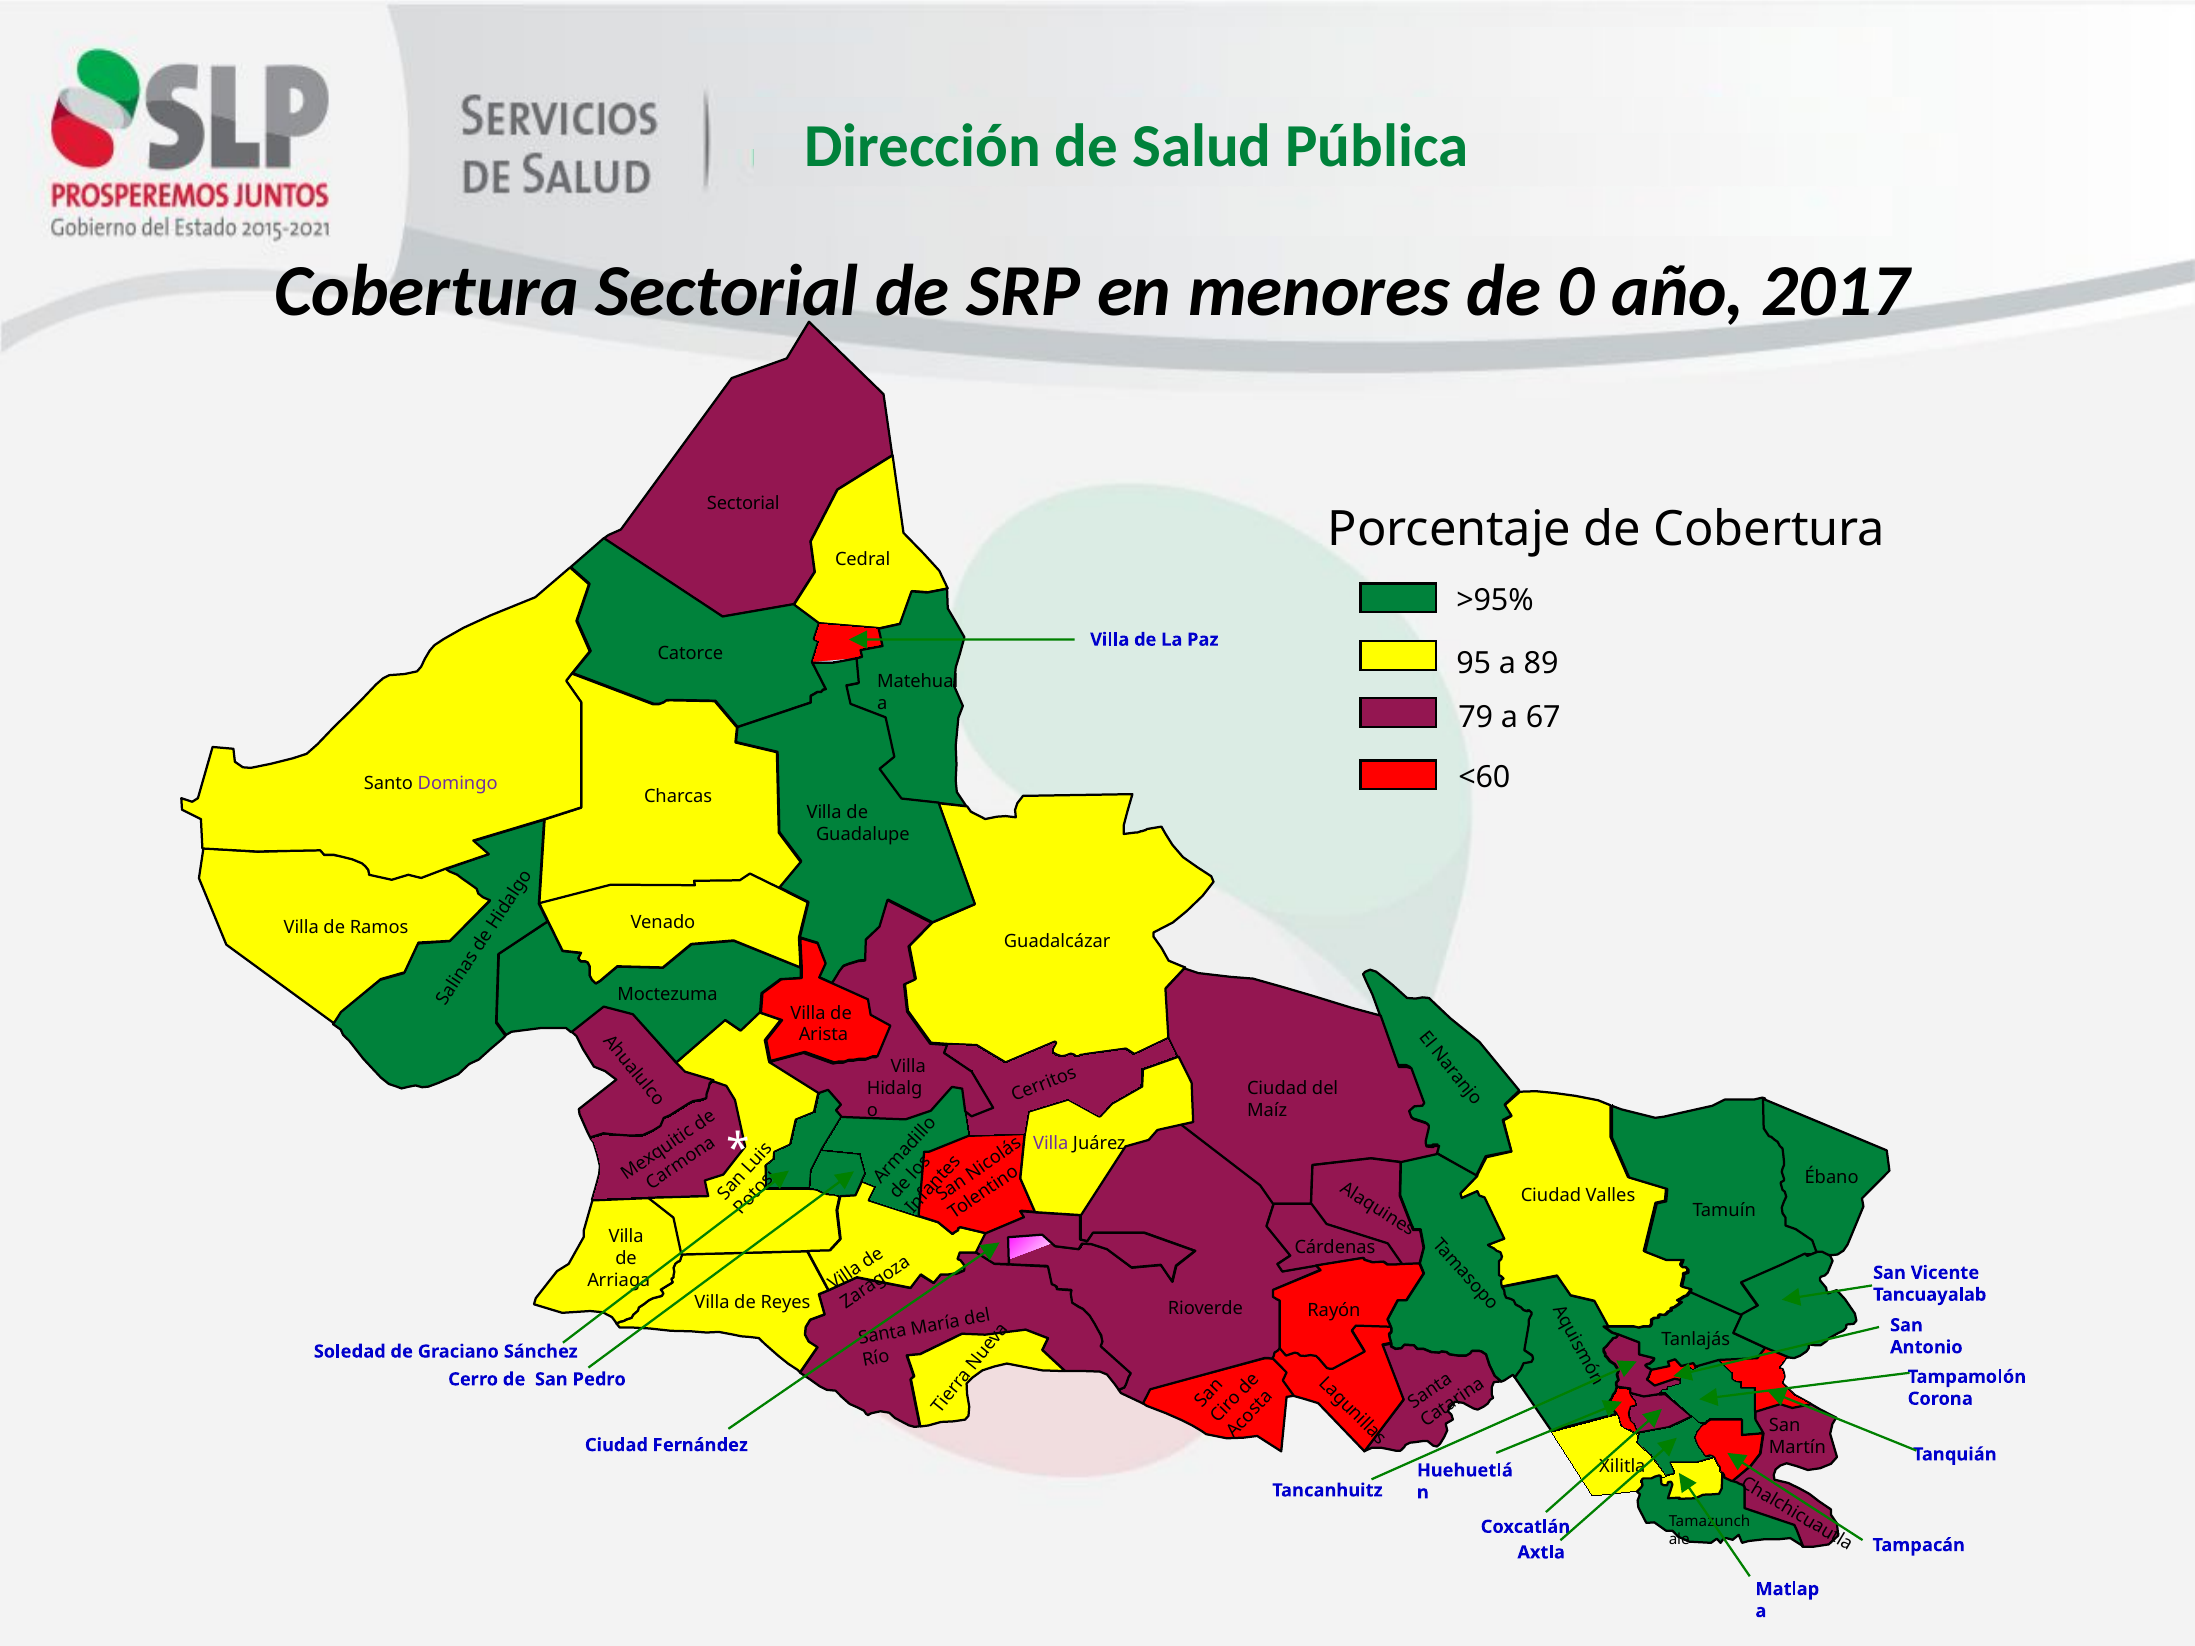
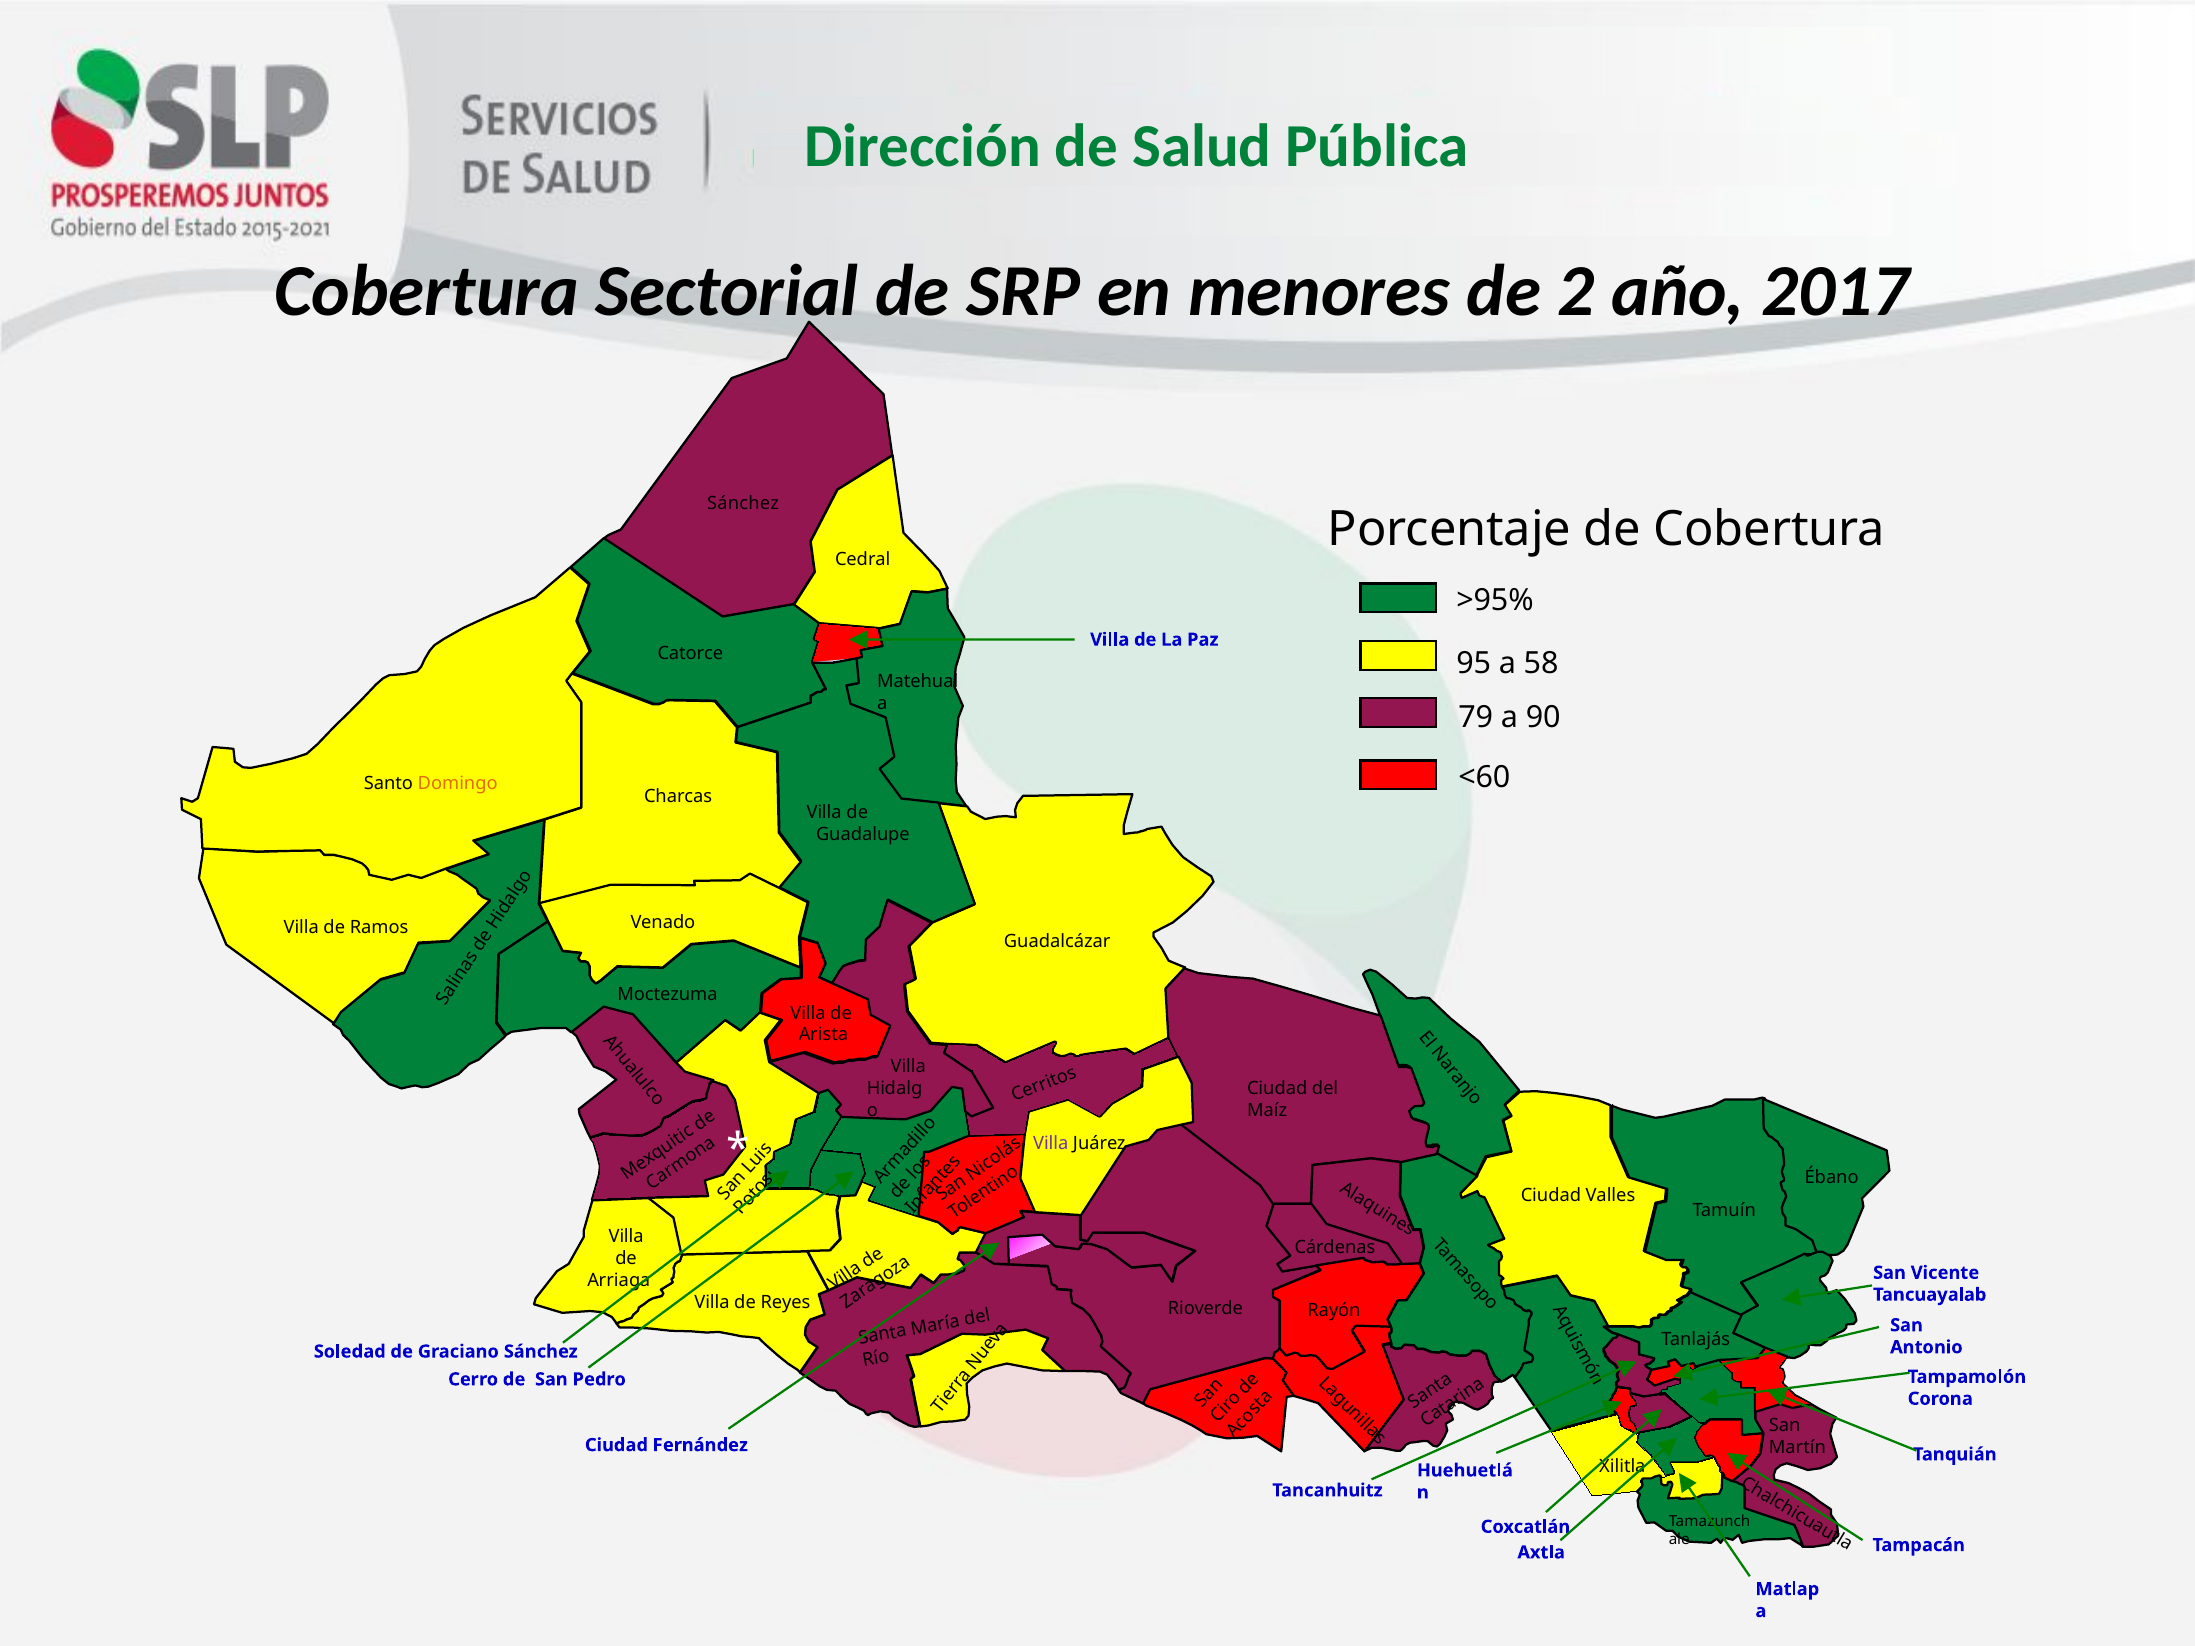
0: 0 -> 2 (1576, 291)
Sectorial: Sectorial -> Sánchez (743, 504)
89: 89 -> 58 (1541, 664)
67: 67 -> 90 (1543, 717)
Domingo colour: purple -> orange (458, 783)
